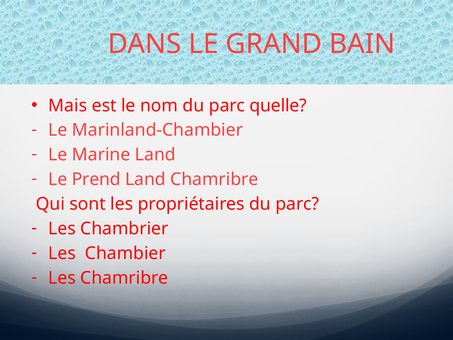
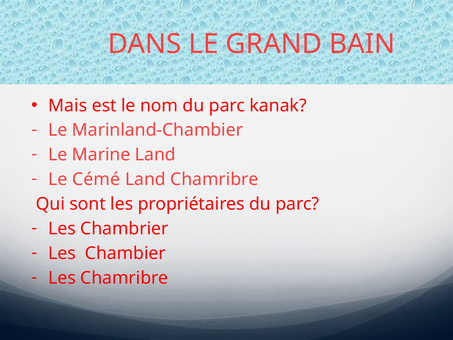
quelle: quelle -> kanak (278, 105)
Prend: Prend -> Cémé (96, 179)
